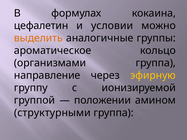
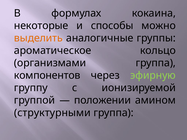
цефалетин: цефалетин -> некоторые (41, 26)
условии: условии -> способы (112, 26)
направление: направление -> компонентов (47, 76)
эфирную colour: yellow -> light green (153, 76)
